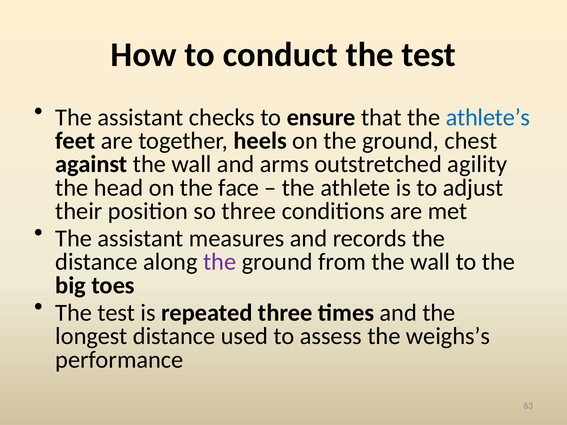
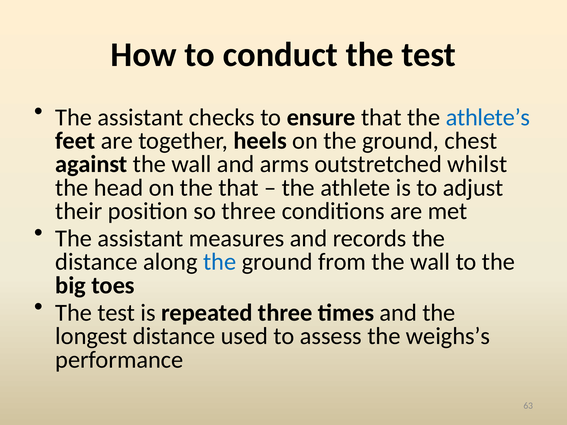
agility: agility -> whilst (477, 164)
the face: face -> that (239, 188)
the colour: purple -> blue (220, 262)
